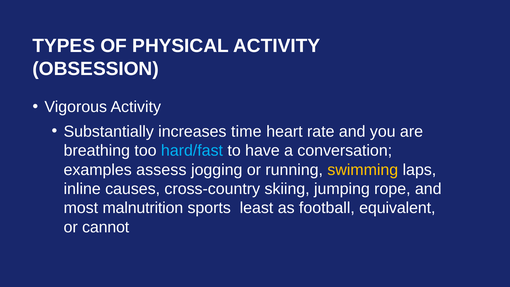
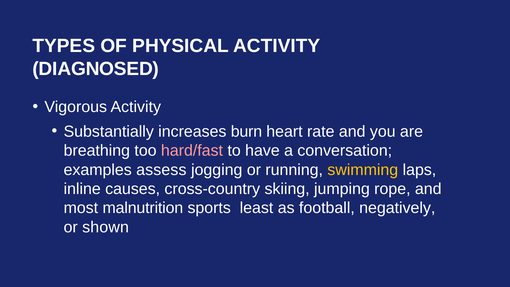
OBSESSION: OBSESSION -> DIAGNOSED (96, 69)
time: time -> burn (246, 131)
hard/fast colour: light blue -> pink (192, 151)
equivalent: equivalent -> negatively (397, 208)
cannot: cannot -> shown (106, 227)
